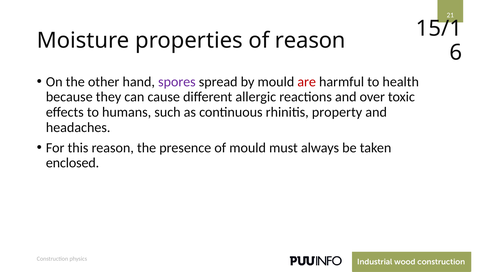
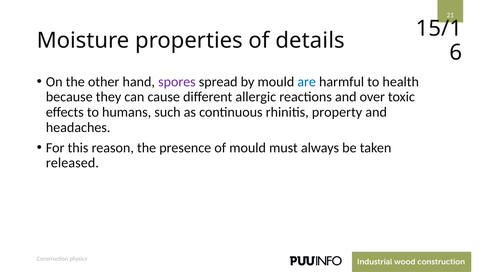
of reason: reason -> details (310, 41)
are colour: red -> blue (307, 82)
enclosed: enclosed -> released (72, 163)
